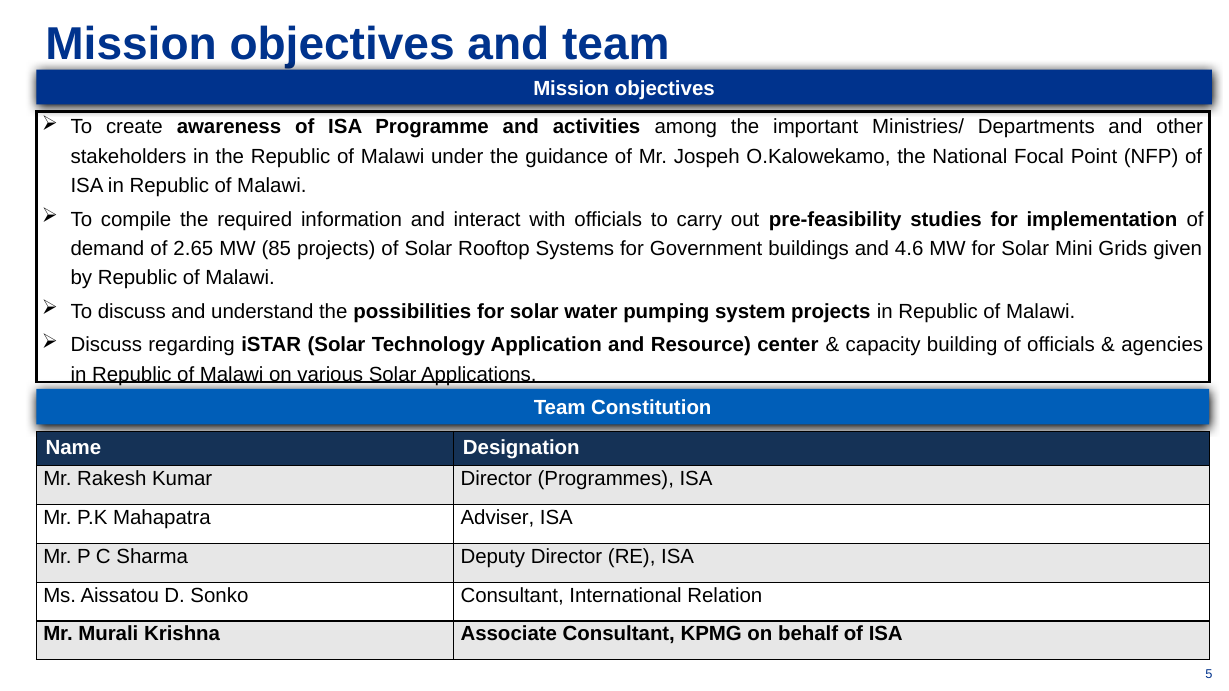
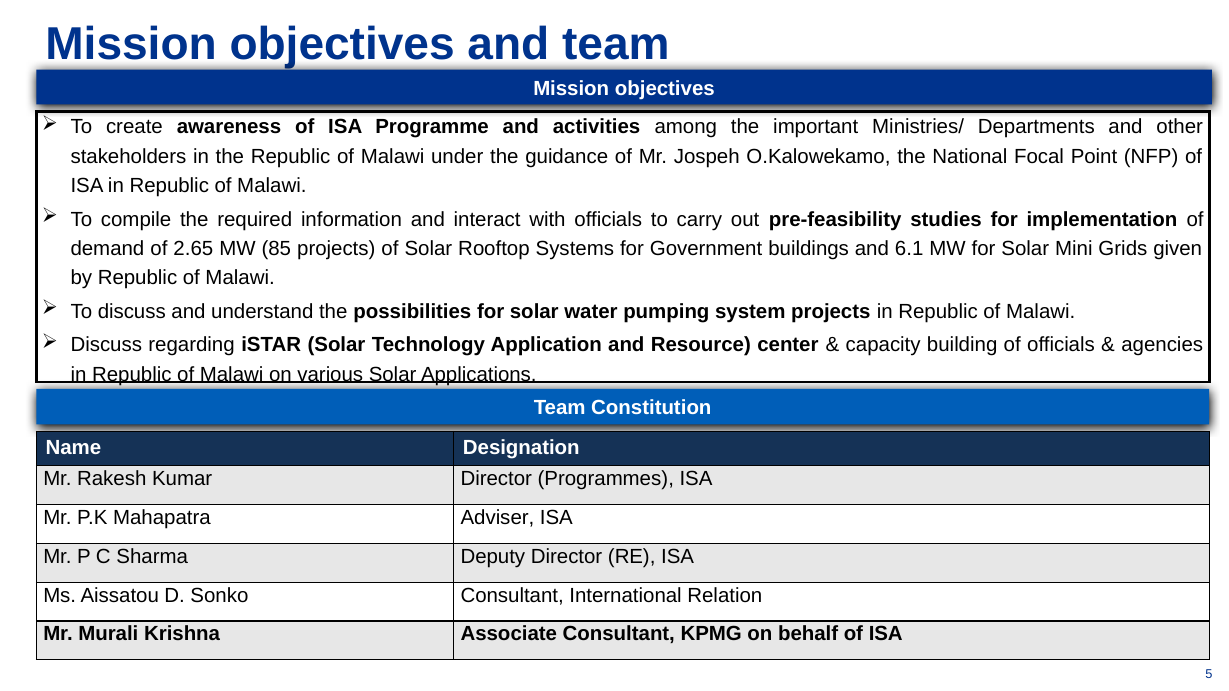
4.6: 4.6 -> 6.1 (909, 249)
